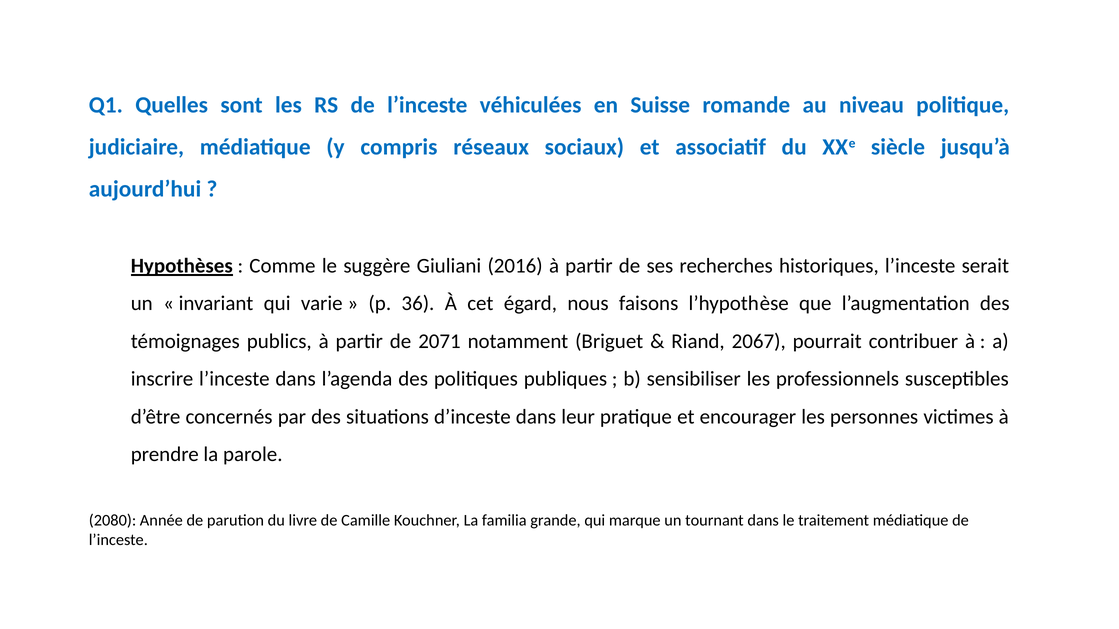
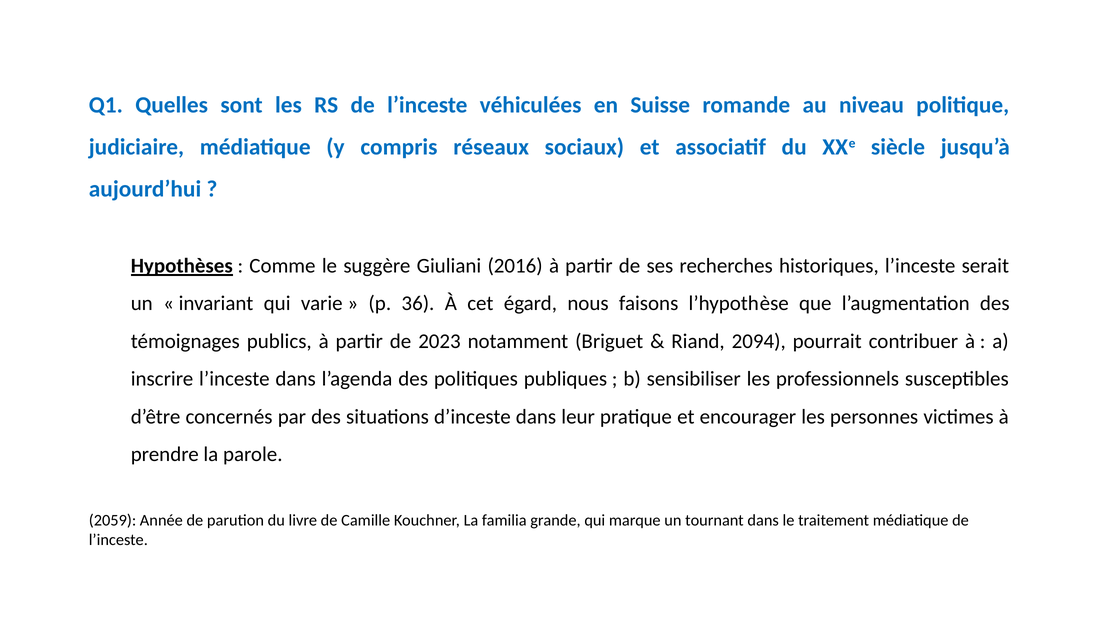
2071: 2071 -> 2023 (439, 341)
2067: 2067 -> 2094 (759, 341)
2080: 2080 -> 2059 (113, 521)
